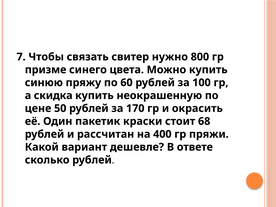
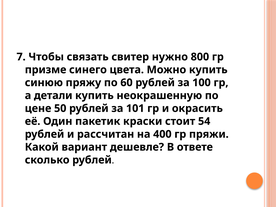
скидка: скидка -> детали (53, 96)
170: 170 -> 101 (135, 108)
68: 68 -> 54 (204, 121)
